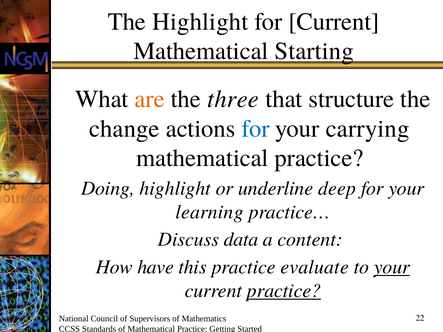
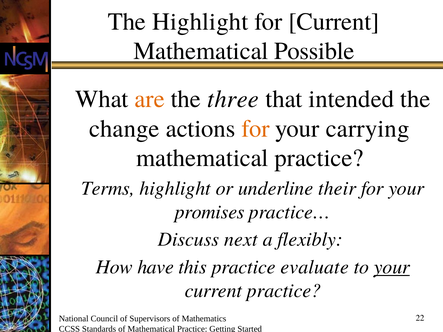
Starting: Starting -> Possible (314, 51)
structure: structure -> intended (351, 99)
for colour: blue -> orange (255, 129)
Doing: Doing -> Terms (108, 188)
deep: deep -> their (337, 188)
learning: learning -> promises (210, 212)
data: data -> next (241, 240)
content: content -> flexibly (310, 240)
practice underline: present -> none (284, 291)
